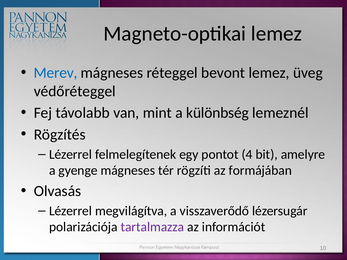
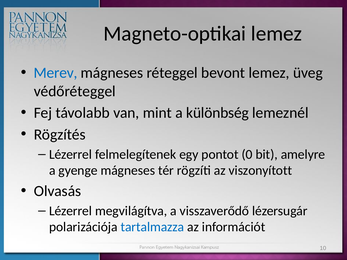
4: 4 -> 0 (247, 154)
formájában: formájában -> viszonyított (260, 171)
tartalmazza colour: purple -> blue (152, 227)
